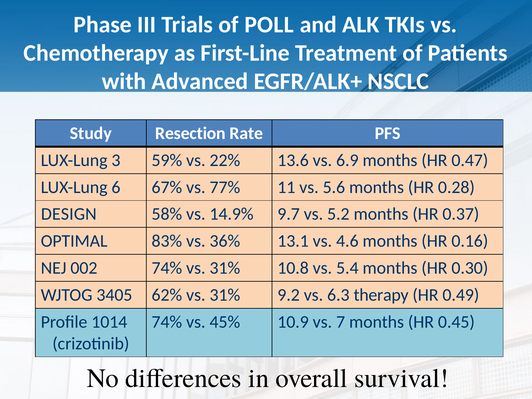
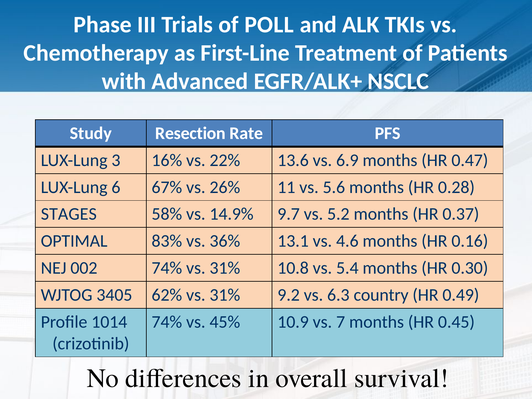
59%: 59% -> 16% (167, 160)
77%: 77% -> 26% (225, 187)
DESIGN: DESIGN -> STAGES (69, 214)
therapy: therapy -> country (381, 295)
